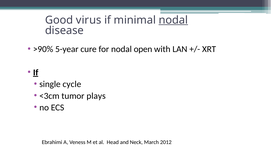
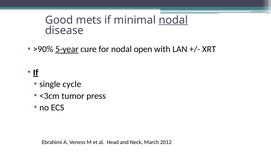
virus: virus -> mets (89, 20)
5-year underline: none -> present (67, 49)
plays: plays -> press (96, 96)
